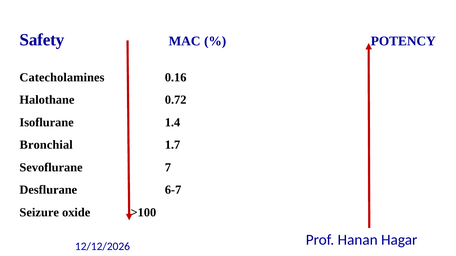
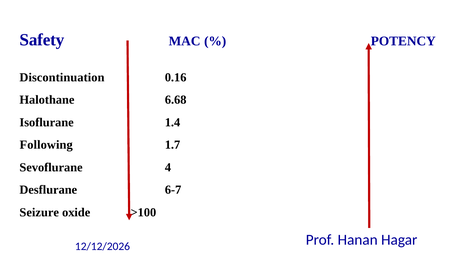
Catecholamines: Catecholamines -> Discontinuation (62, 78)
0.72: 0.72 -> 6.68 (176, 100)
Bronchial: Bronchial -> Following (46, 145)
7: 7 -> 4 (168, 168)
